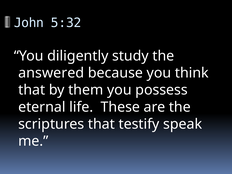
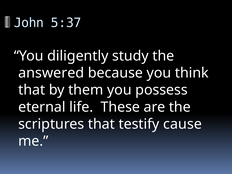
5:32: 5:32 -> 5:37 (66, 23)
speak: speak -> cause (183, 124)
